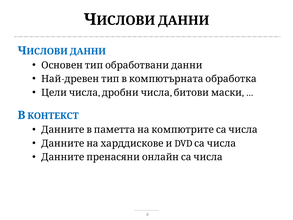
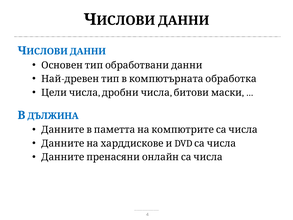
КОНТЕКСТ: КОНТЕКСТ -> ДЪЛЖИНА (53, 116)
